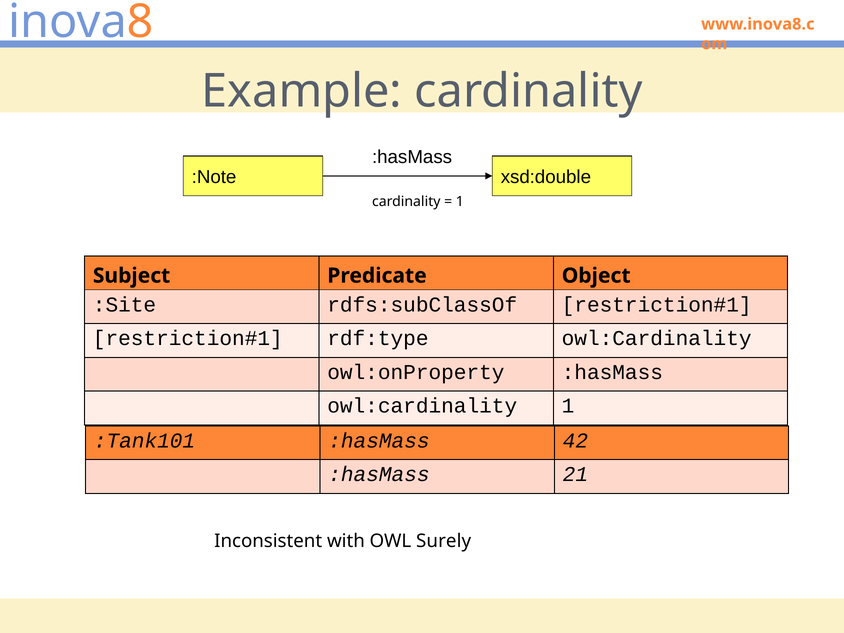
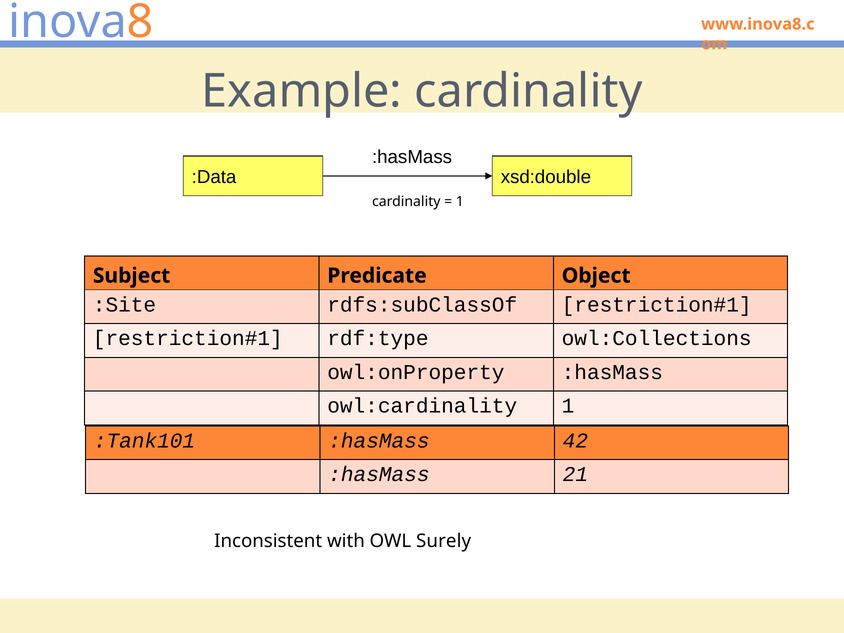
:Note: :Note -> :Data (214, 177)
rdf:type owl:Cardinality: owl:Cardinality -> owl:Collections (657, 338)
